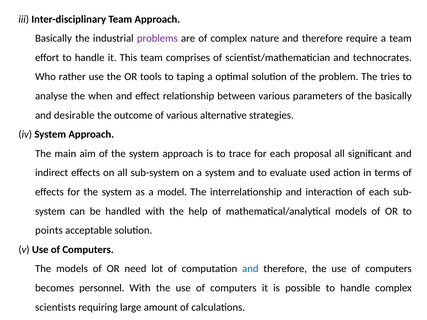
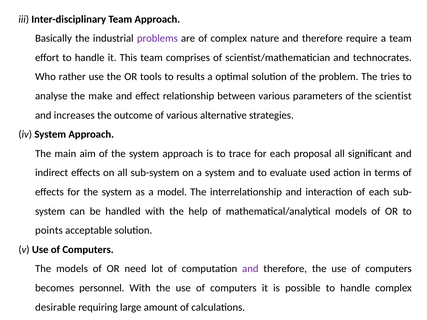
taping: taping -> results (191, 77)
when: when -> make (100, 96)
the basically: basically -> scientist (393, 96)
desirable: desirable -> increases (74, 115)
and colour: blue -> purple (250, 269)
scientists: scientists -> desirable (55, 307)
